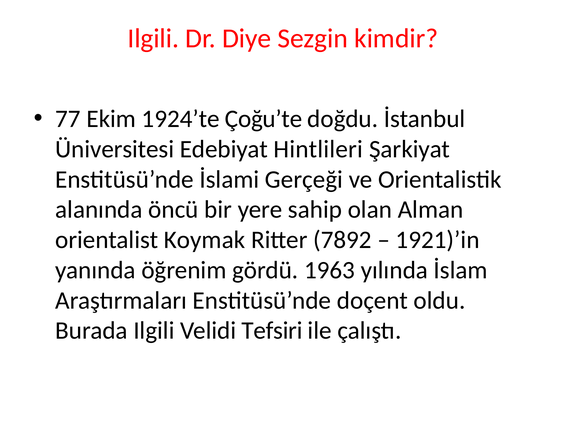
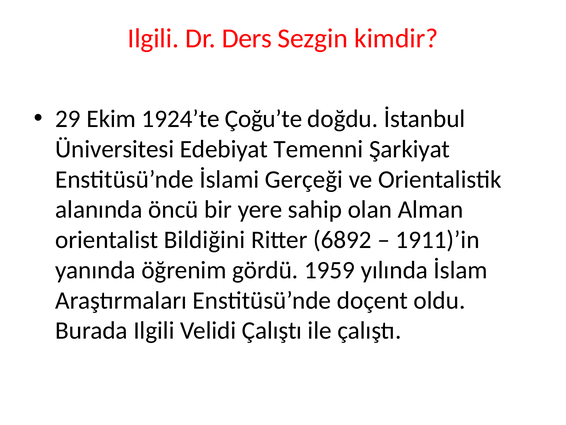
Diye: Diye -> Ders (247, 38)
77: 77 -> 29 (68, 119)
Hintlileri: Hintlileri -> Temenni (318, 149)
Koymak: Koymak -> Bildiğini (205, 240)
7892: 7892 -> 6892 (342, 240)
1921)’in: 1921)’in -> 1911)’in (438, 240)
1963: 1963 -> 1959 (330, 270)
Velidi Tefsiri: Tefsiri -> Çalıştı (272, 330)
